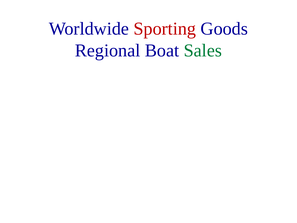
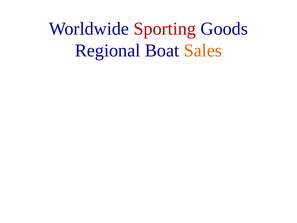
Sales colour: green -> orange (203, 51)
